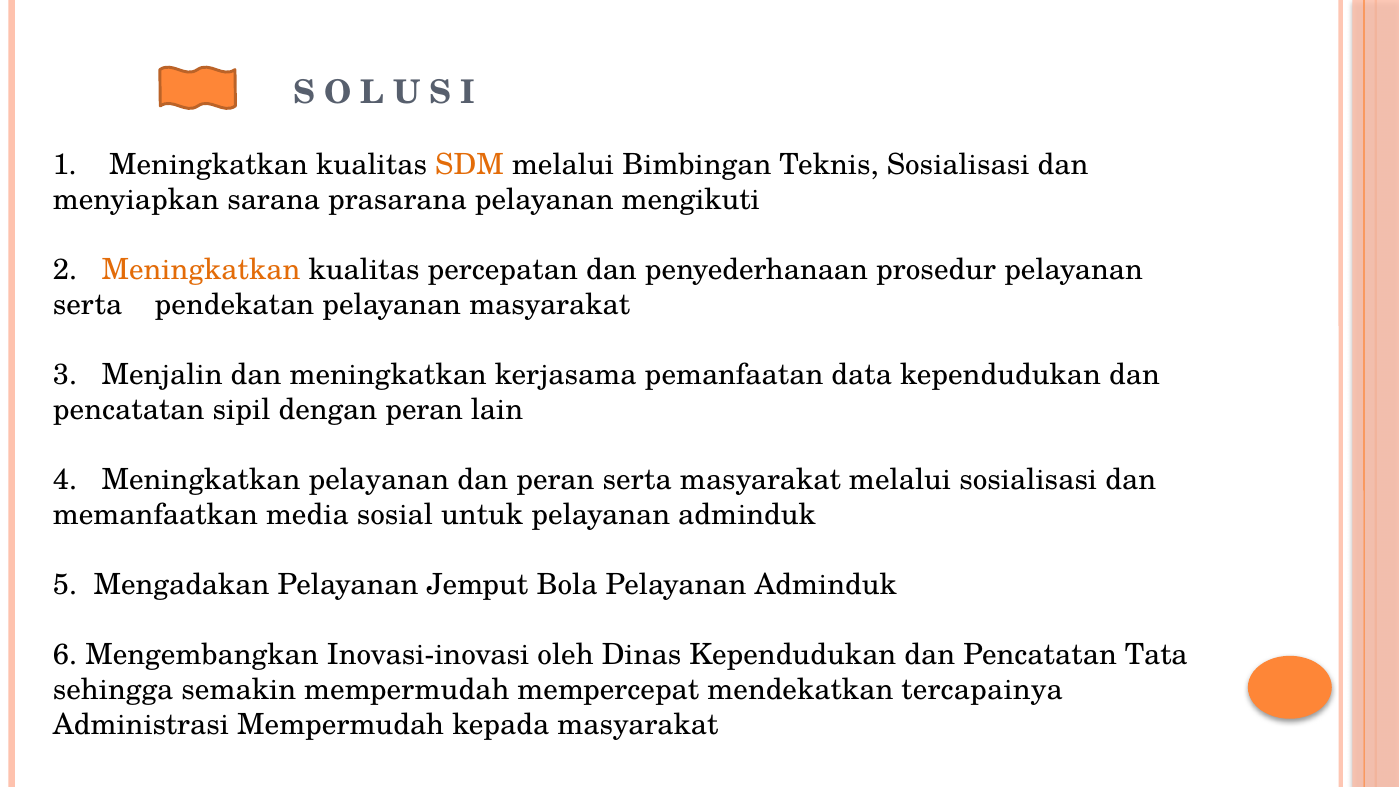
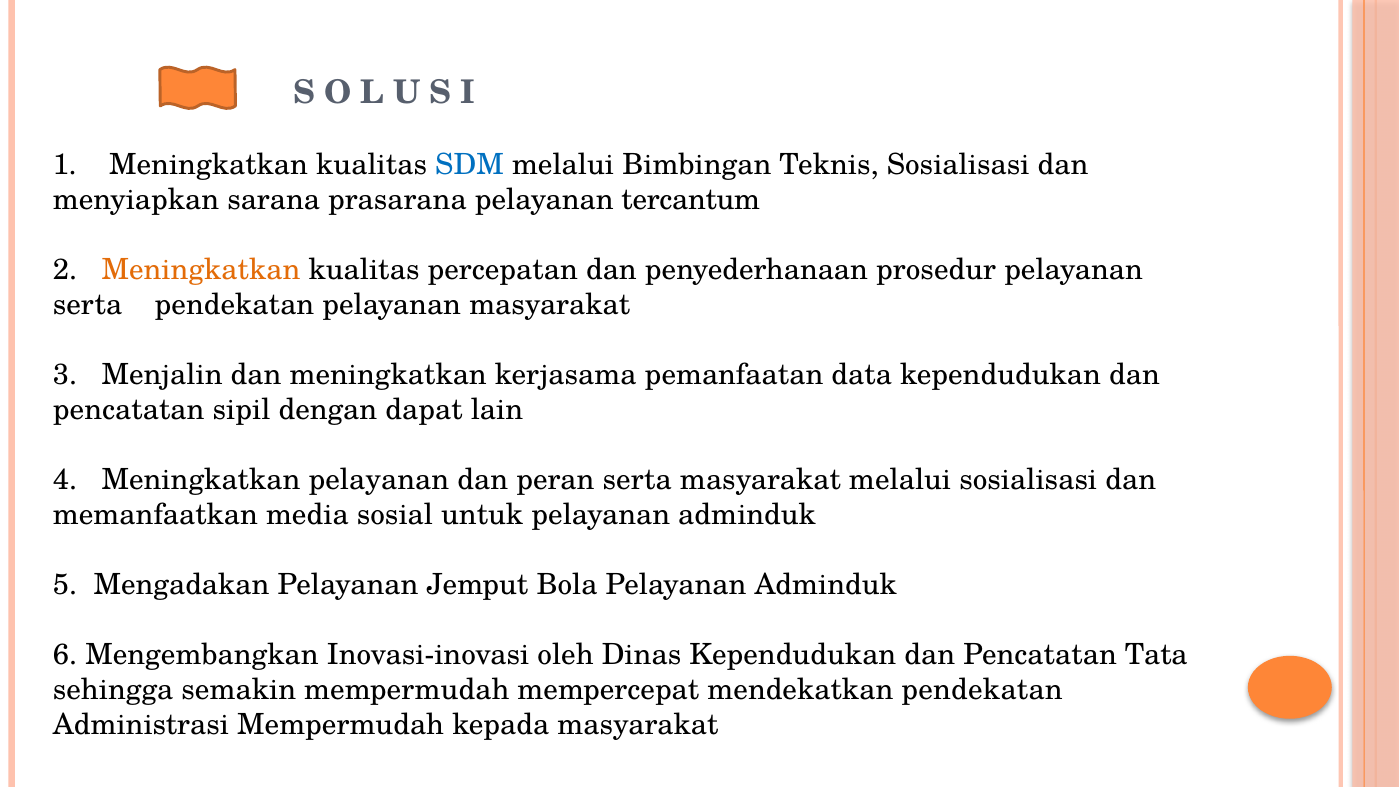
SDM colour: orange -> blue (469, 165)
mengikuti: mengikuti -> tercantum (691, 200)
dengan peran: peran -> dapat (424, 410)
mendekatkan tercapainya: tercapainya -> pendekatan (982, 690)
